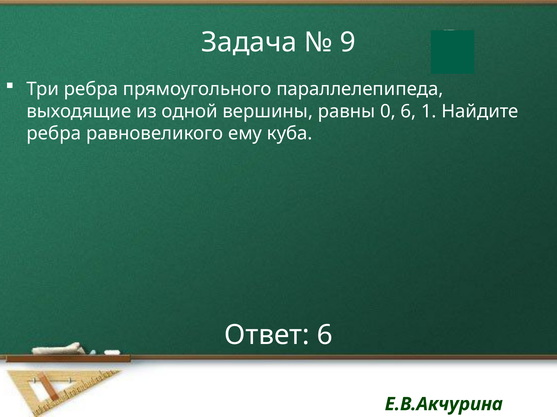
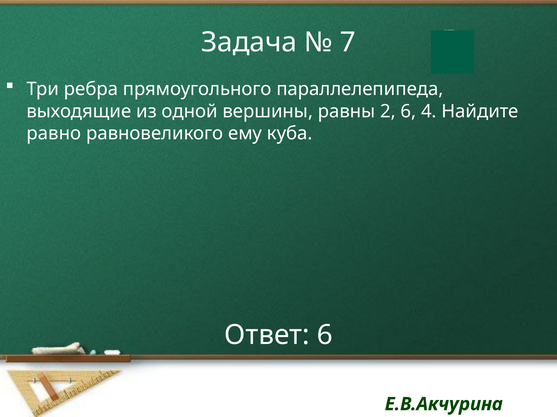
9: 9 -> 7 (348, 42)
0: 0 -> 2 (388, 111)
1: 1 -> 4 (429, 111)
ребра: ребра -> равно (54, 134)
